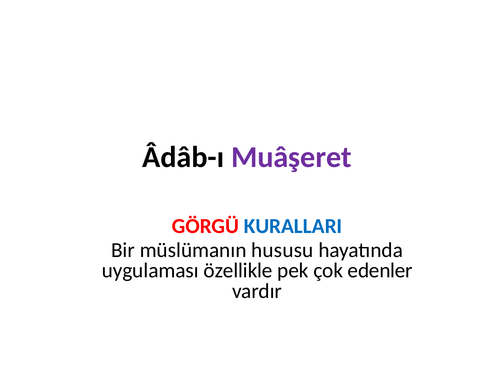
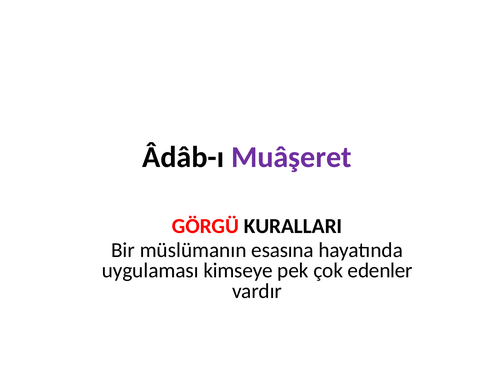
KURALLARI colour: blue -> black (293, 226)
hususu: hususu -> esasına (283, 250)
özellikle: özellikle -> kimseye (238, 270)
